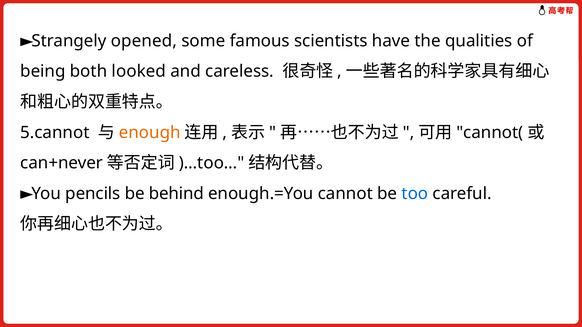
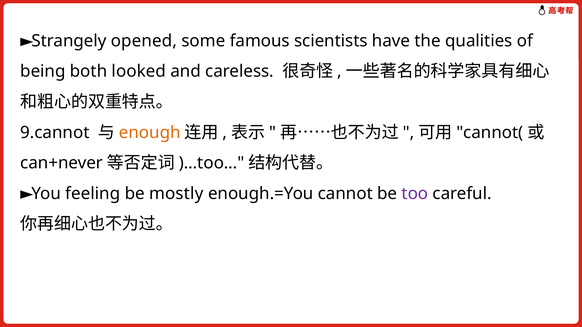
5.cannot: 5.cannot -> 9.cannot (55, 133)
pencils: pencils -> feeling (93, 194)
behind: behind -> mostly (176, 194)
too colour: blue -> purple (415, 194)
